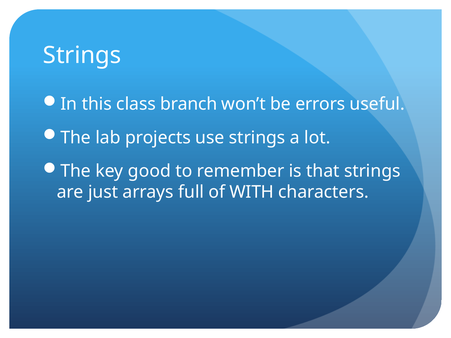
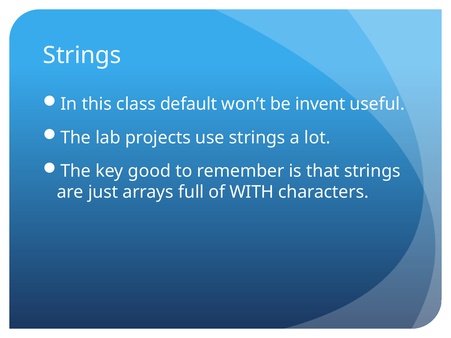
branch: branch -> default (189, 104)
errors: errors -> invent (320, 104)
